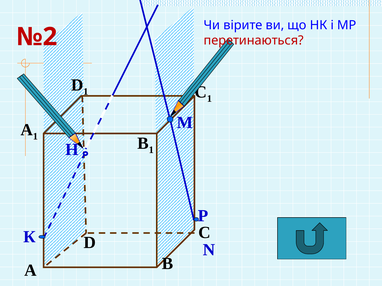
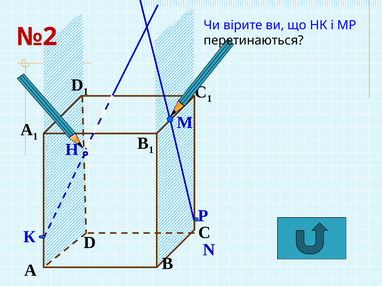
перетинаються colour: red -> black (254, 41)
